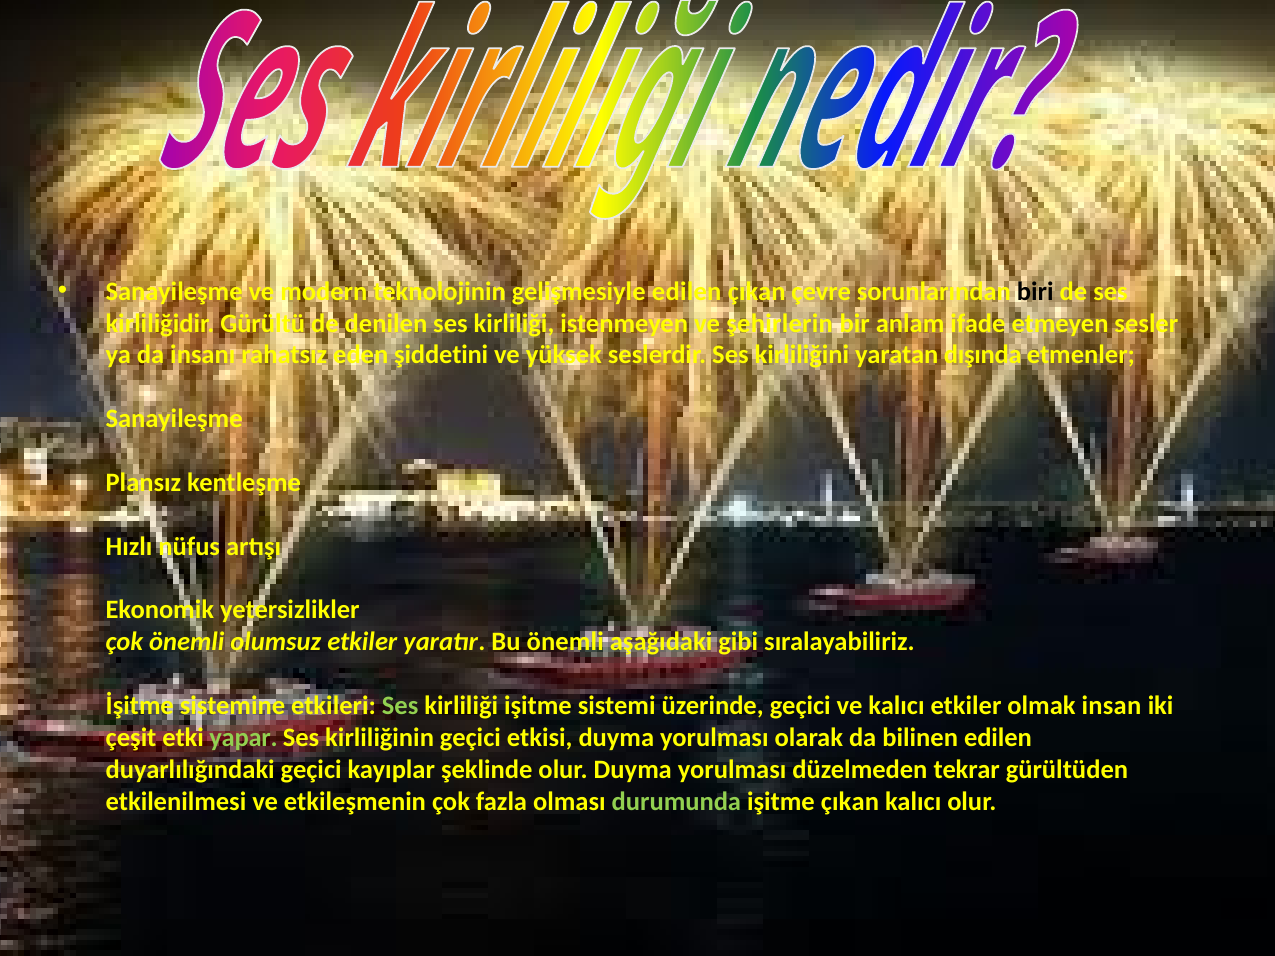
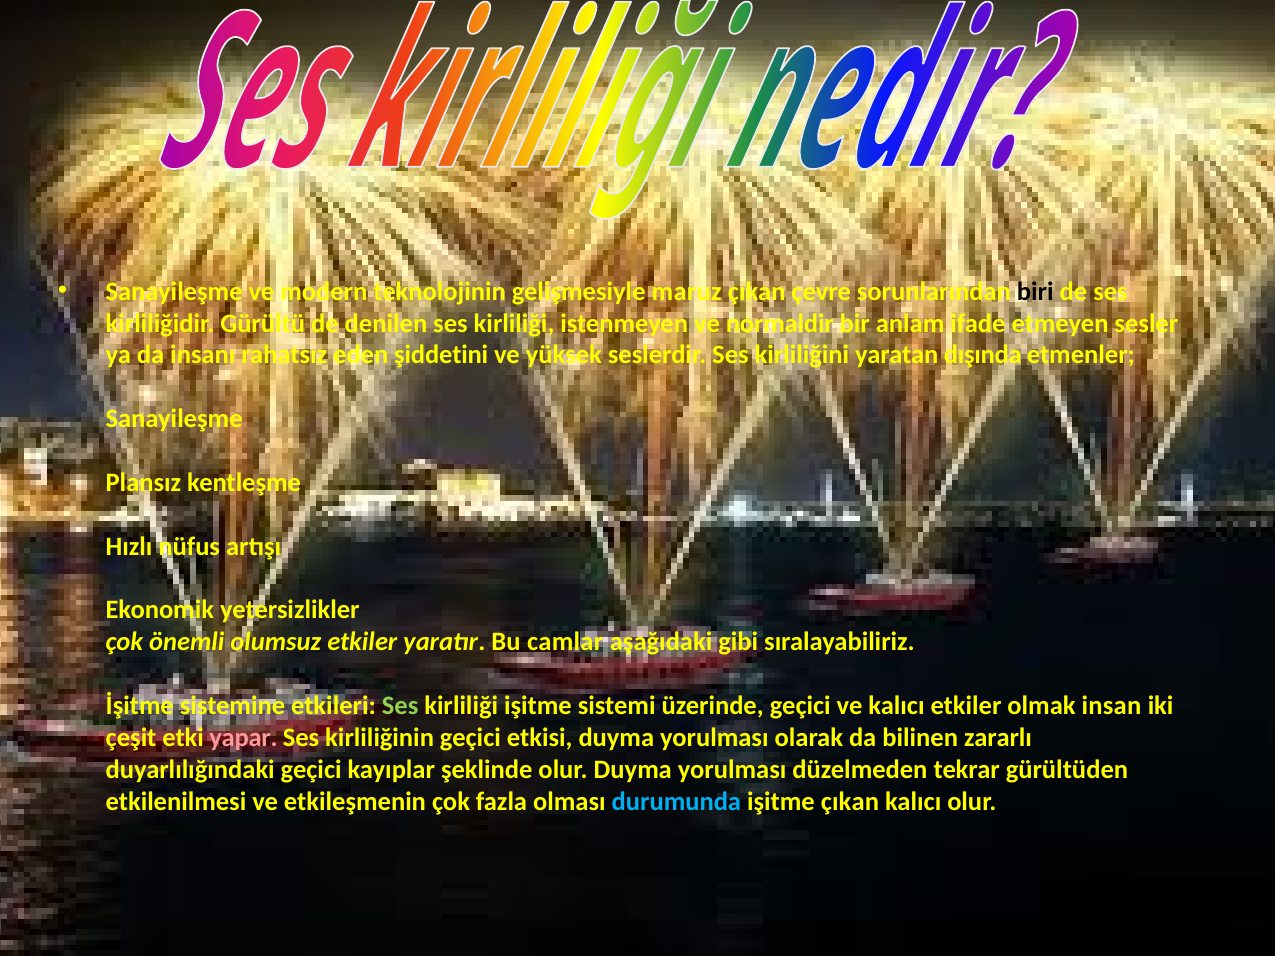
gelişmesiyle edilen: edilen -> maruz (687, 291)
şehirlerin: şehirlerin -> normaldir (780, 323)
Bu önemli: önemli -> camlar (565, 642)
yapar colour: light green -> pink (244, 738)
bilinen edilen: edilen -> zararlı (998, 738)
durumunda colour: light green -> light blue (676, 801)
